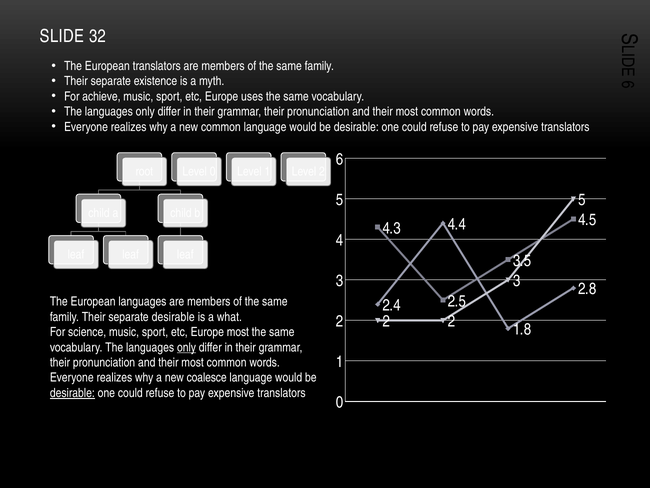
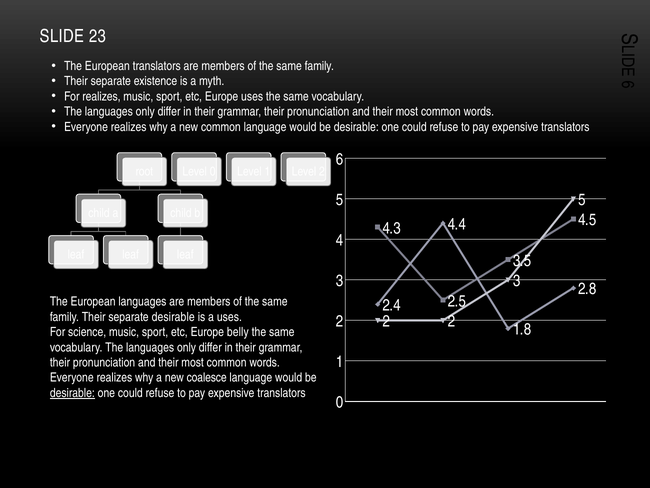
32: 32 -> 23 (98, 36)
For achieve: achieve -> realizes (101, 96)
a what: what -> uses (229, 317)
Europe most: most -> belly (238, 332)
only underline: present -> none (186, 347)
